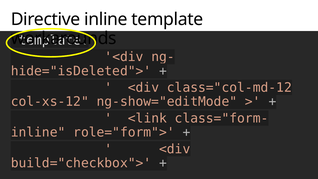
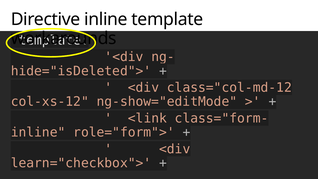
build="checkbox">: build="checkbox"> -> learn="checkbox"> (81, 163)
